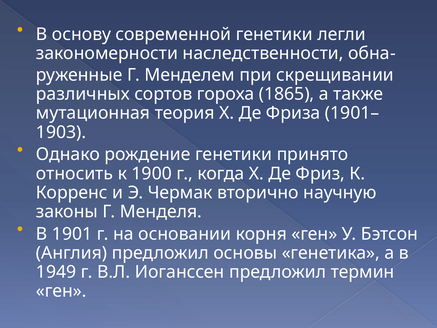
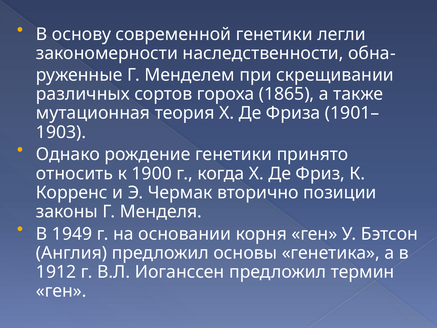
научную: научную -> позиции (340, 192)
1901: 1901 -> 1949 (72, 234)
1949: 1949 -> 1912 (56, 272)
